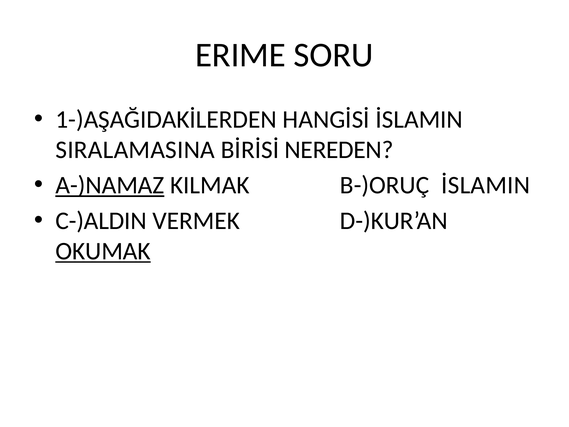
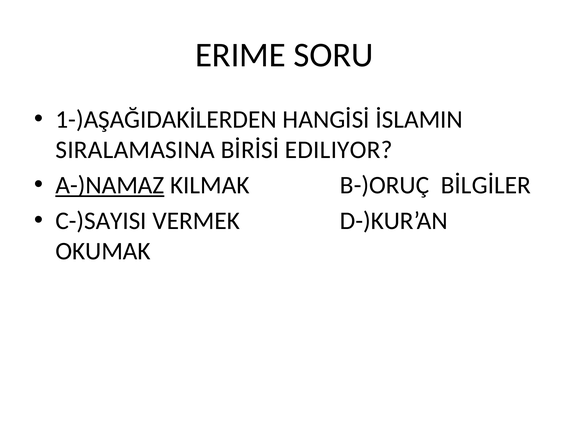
NEREDEN: NEREDEN -> EDILIYOR (339, 150)
B-)ORUÇ İSLAMIN: İSLAMIN -> BİLGİLER (486, 185)
C-)ALDIN: C-)ALDIN -> C-)SAYISI (101, 221)
OKUMAK underline: present -> none (103, 251)
